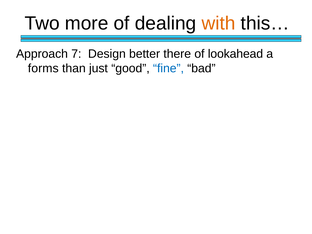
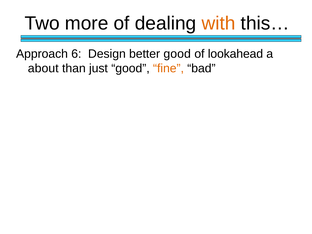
7: 7 -> 6 (76, 54)
better there: there -> good (177, 54)
forms: forms -> about (43, 68)
fine colour: blue -> orange (168, 68)
